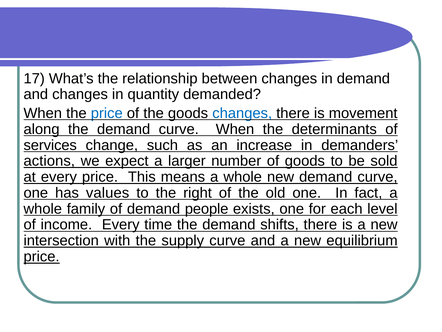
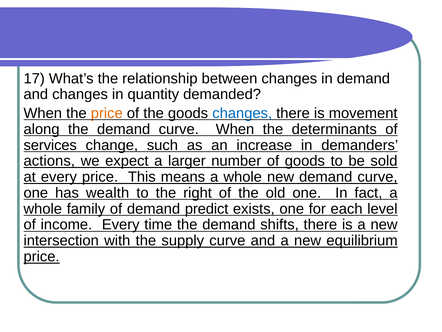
price colour: blue -> orange (107, 113)
values: values -> wealth (108, 193)
people: people -> predict (207, 209)
